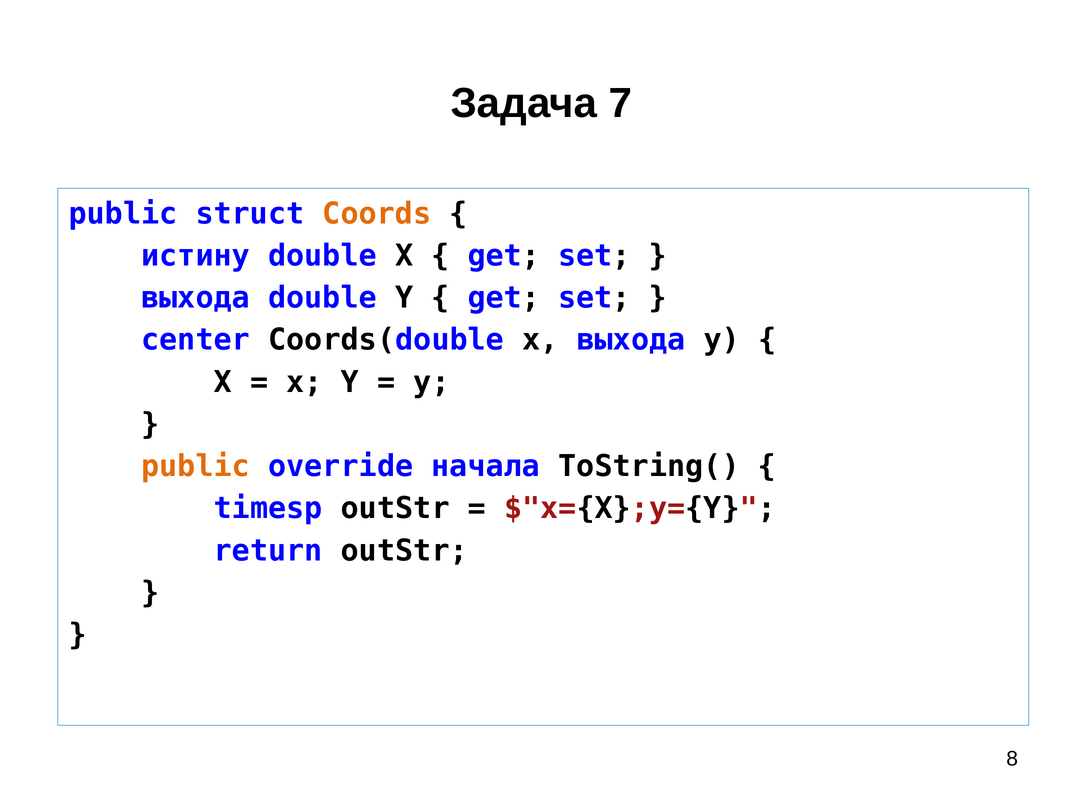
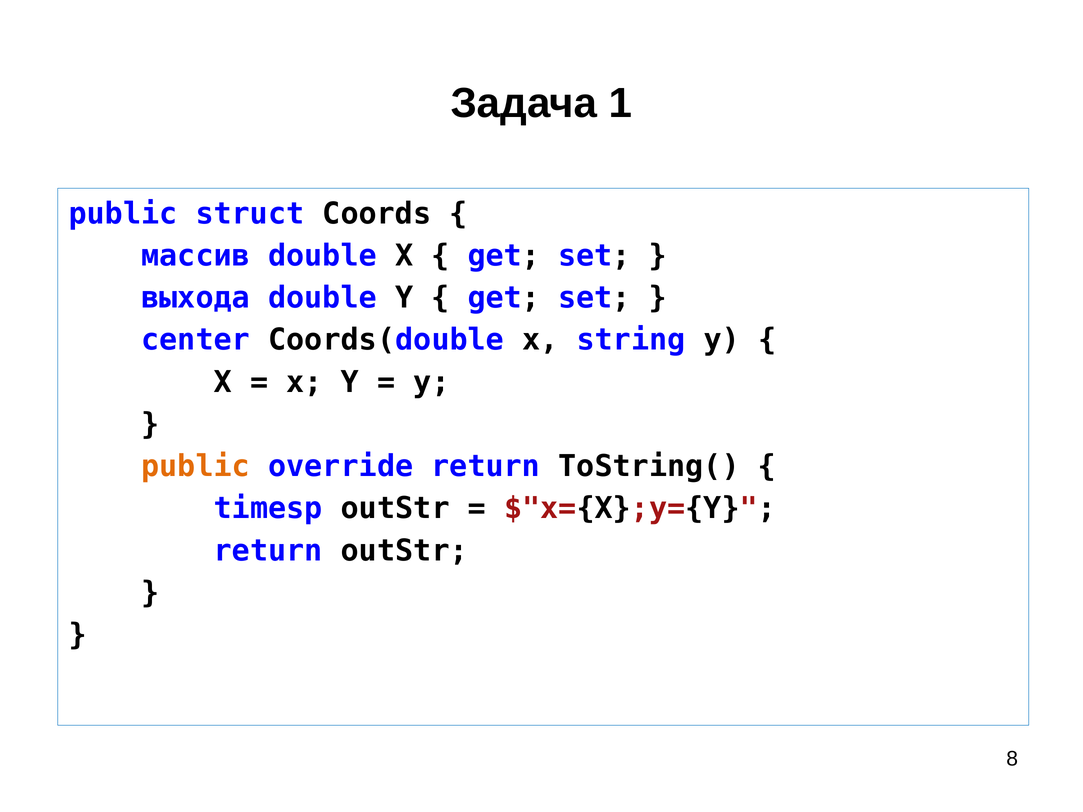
7: 7 -> 1 (620, 103)
Coords colour: orange -> black (377, 214)
истину: истину -> массив (196, 256)
x выхода: выхода -> string (631, 340)
override начала: начала -> return (486, 467)
